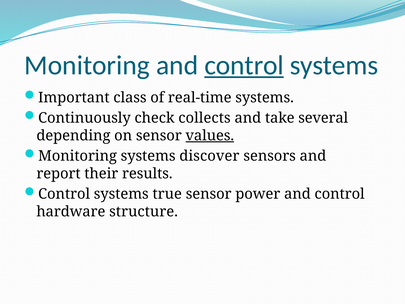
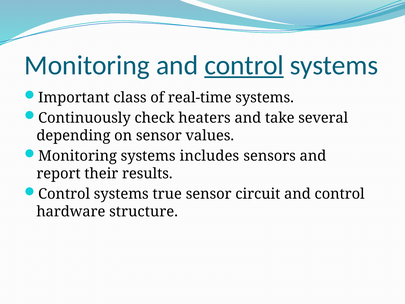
collects: collects -> heaters (205, 118)
values underline: present -> none (210, 135)
discover: discover -> includes (209, 156)
power: power -> circuit (258, 194)
